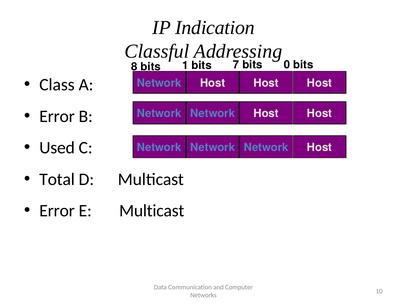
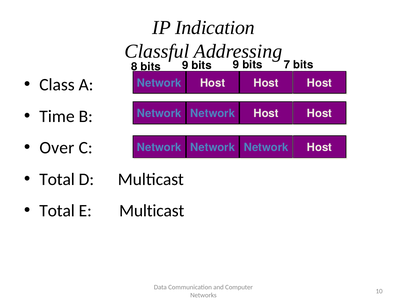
8 bits 1: 1 -> 9 (185, 65)
7: 7 -> 9 (236, 65)
0: 0 -> 7 (287, 65)
Error: Error -> Time (57, 116)
Used: Used -> Over (57, 148)
Error: Error -> Total (57, 211)
